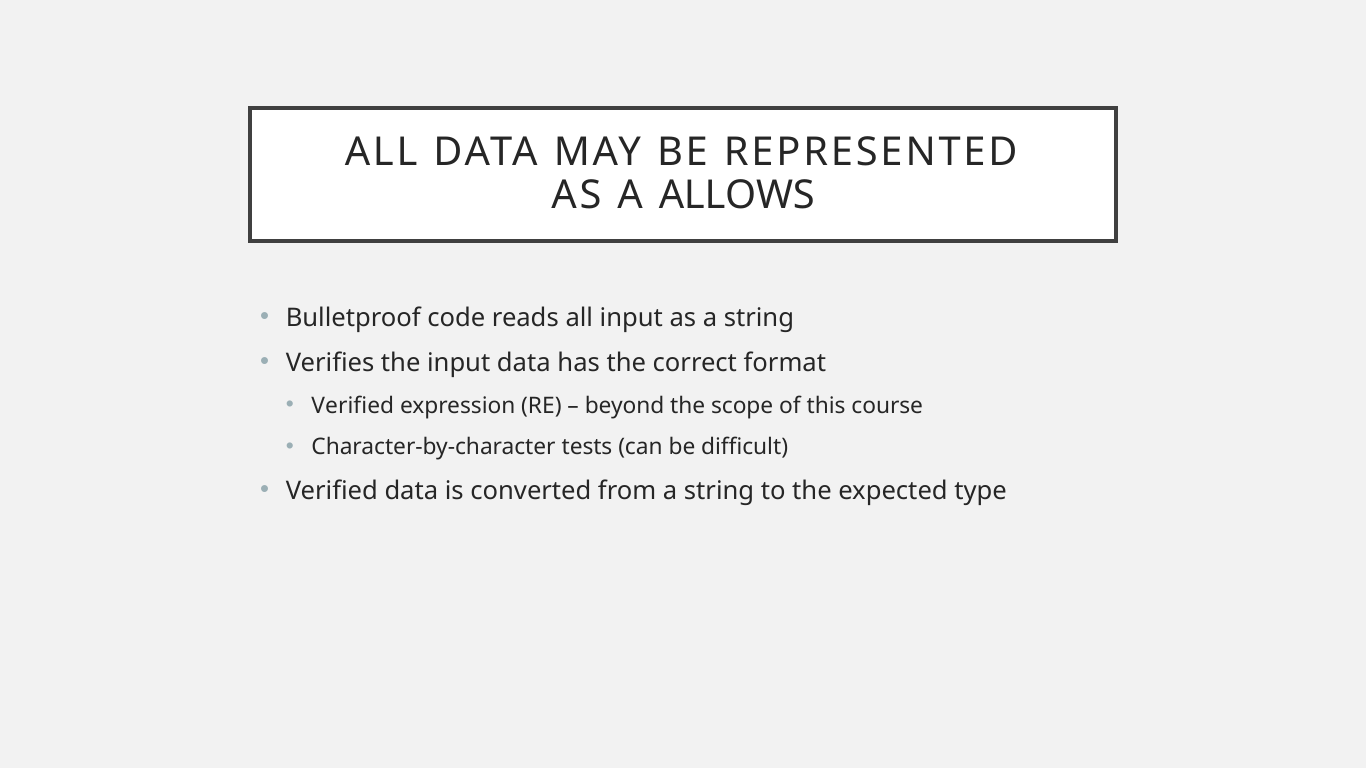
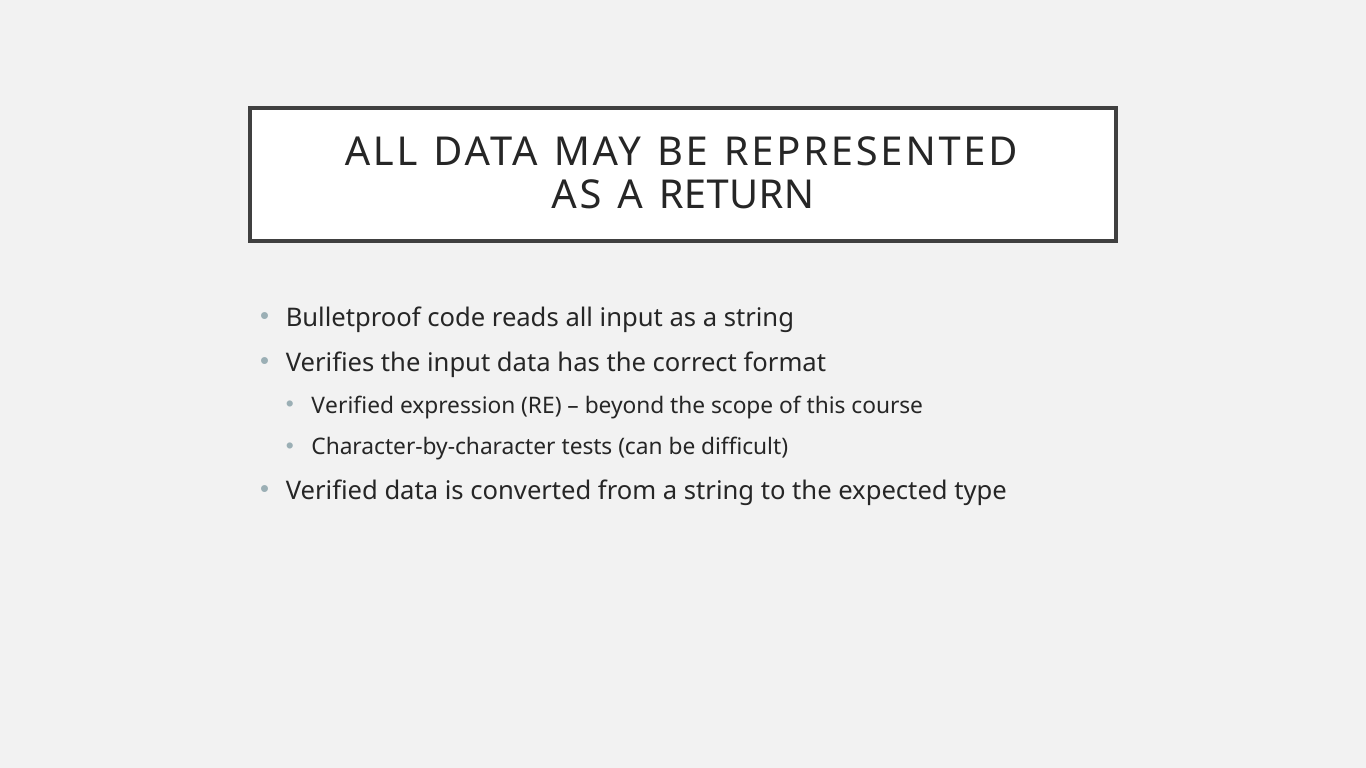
ALLOWS: ALLOWS -> RETURN (736, 196)
